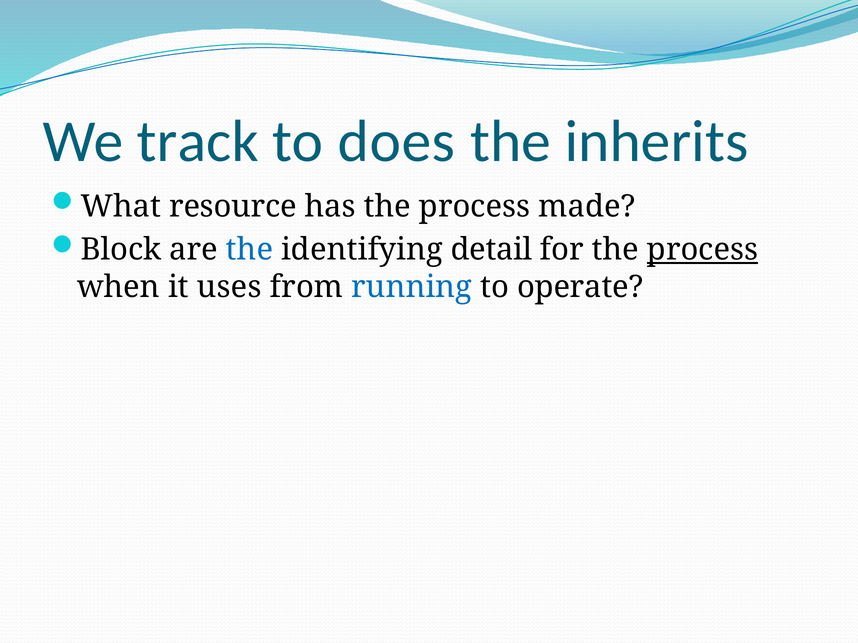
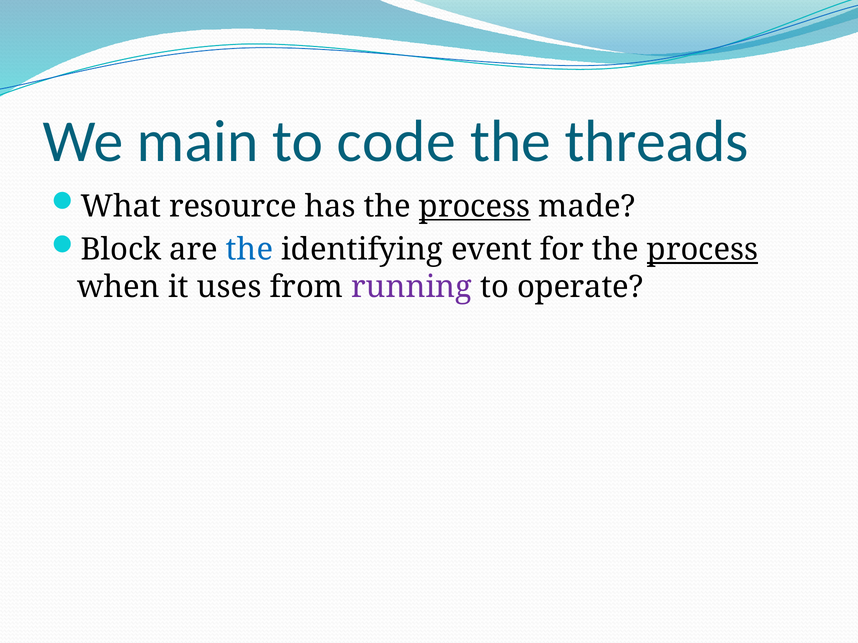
track: track -> main (198, 142)
does: does -> code (396, 142)
inherits: inherits -> threads (657, 142)
process underline: none -> present (475, 207)
detail: detail -> event (492, 250)
running colour: blue -> purple (412, 287)
